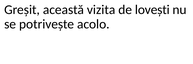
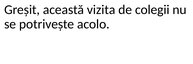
lovești: lovești -> colegii (152, 10)
